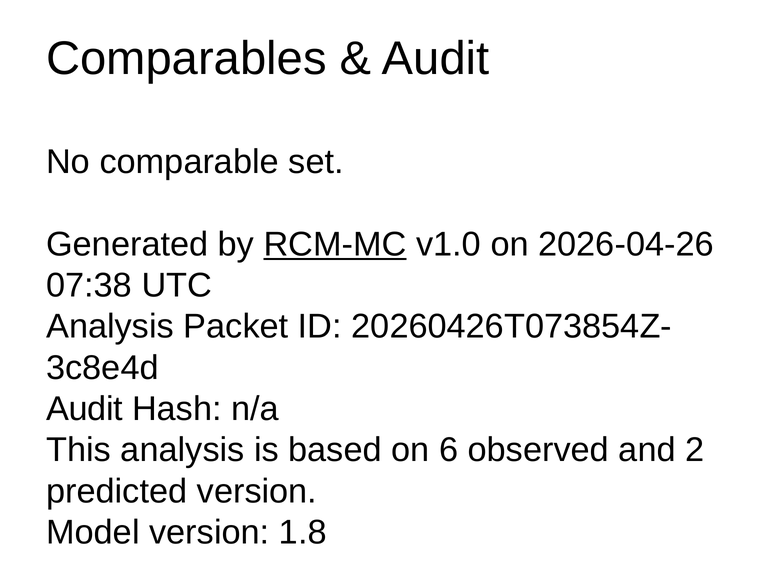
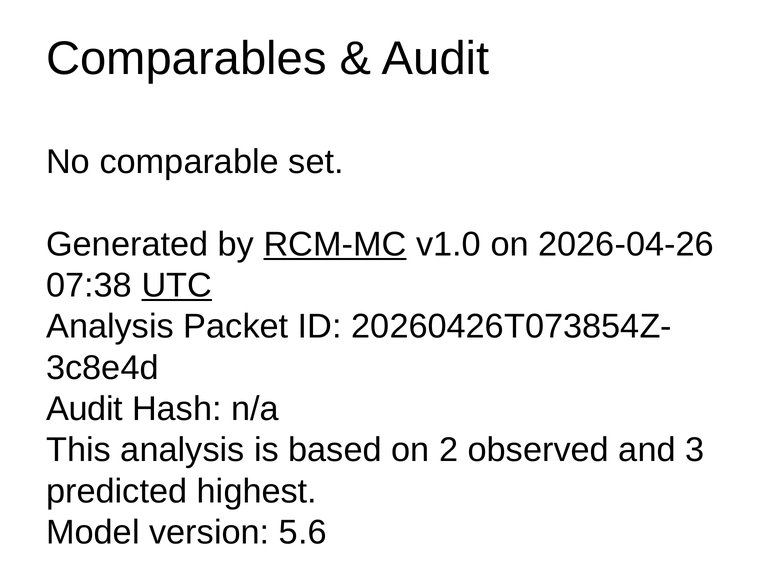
UTC underline: none -> present (177, 285)
6: 6 -> 2 (449, 450)
2: 2 -> 3 (695, 450)
predicted version: version -> highest (257, 491)
1.8: 1.8 -> 5.6 (303, 533)
